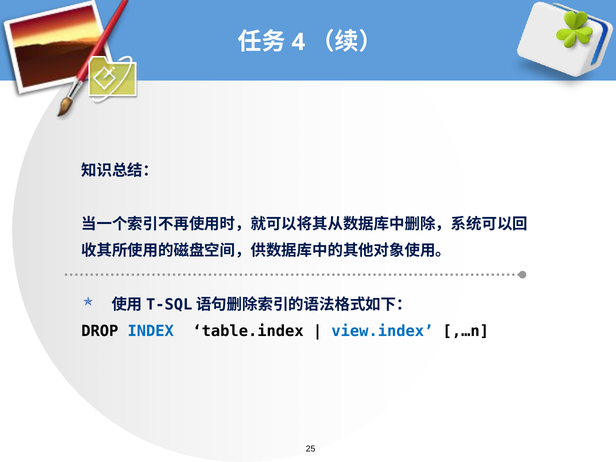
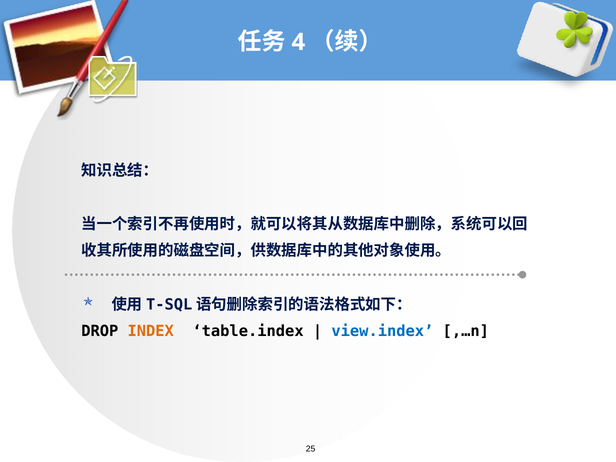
INDEX colour: blue -> orange (151, 331)
